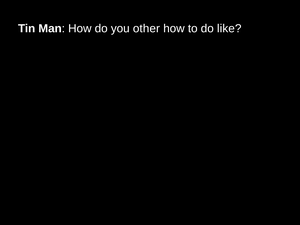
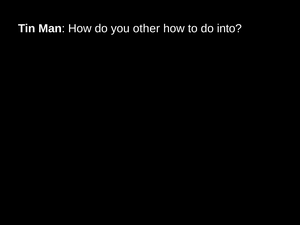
like: like -> into (229, 29)
